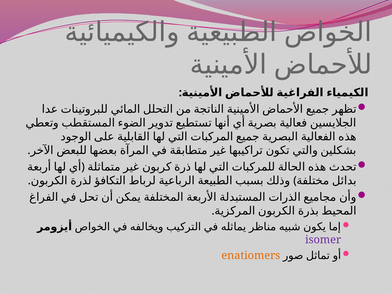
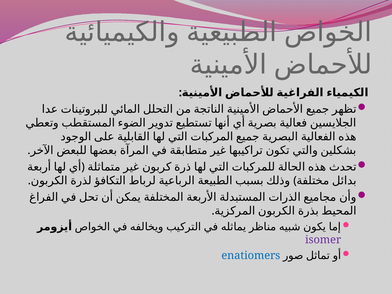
enatiomers colour: orange -> blue (251, 256)
